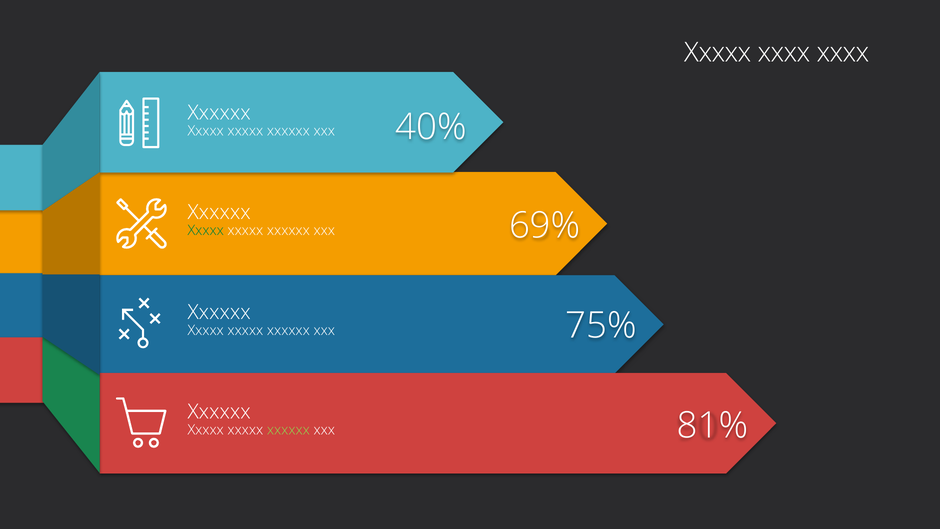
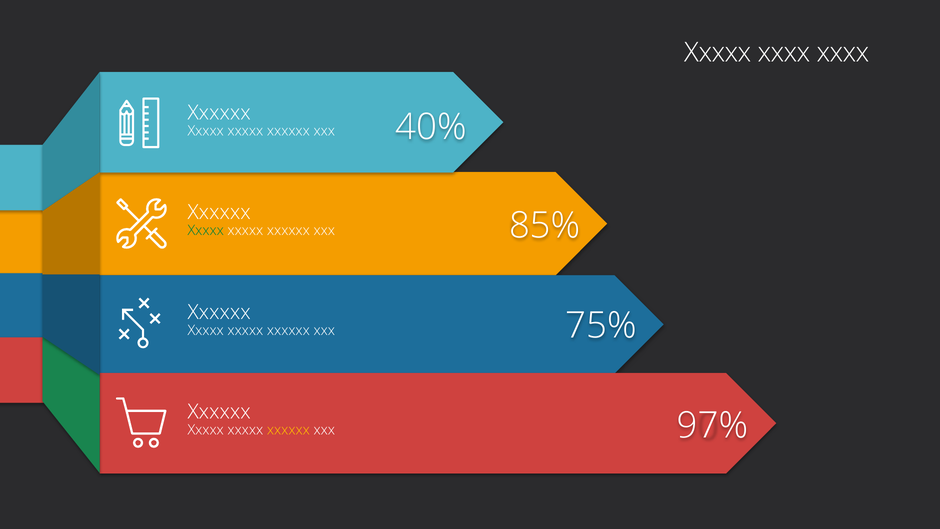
69%: 69% -> 85% (545, 226)
81%: 81% -> 97% (713, 426)
xxxxxx colour: light green -> yellow (288, 430)
